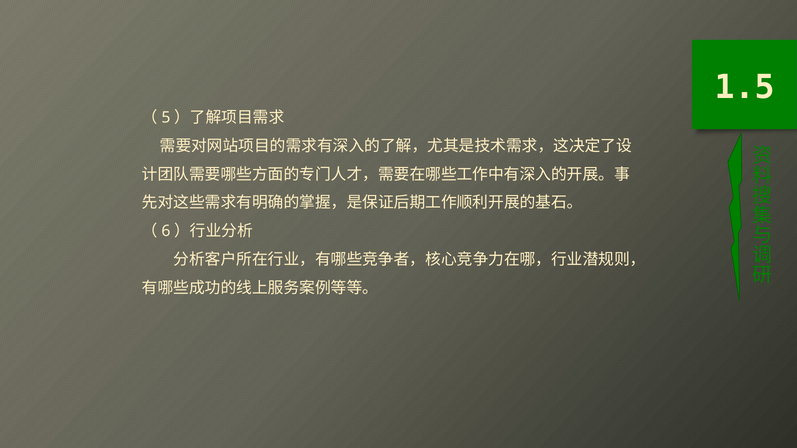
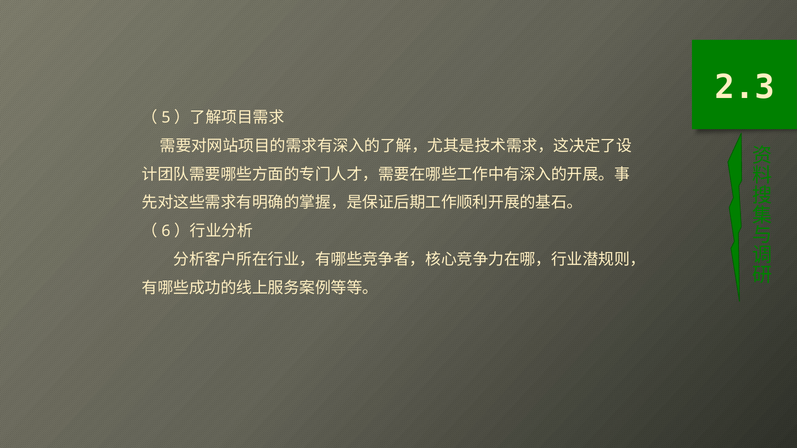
1.5: 1.5 -> 2.3 (745, 87)
